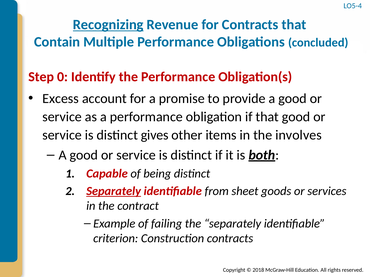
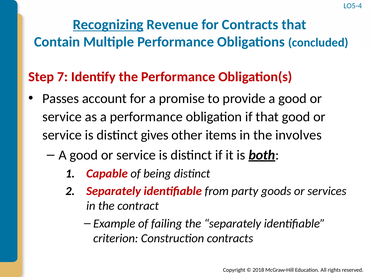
0: 0 -> 7 (63, 77)
Excess: Excess -> Passes (61, 99)
Separately underline: present -> none (114, 191)
sheet: sheet -> party (245, 191)
